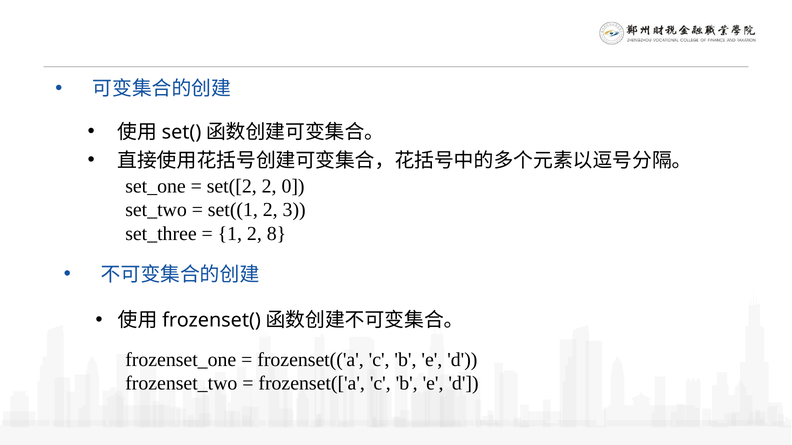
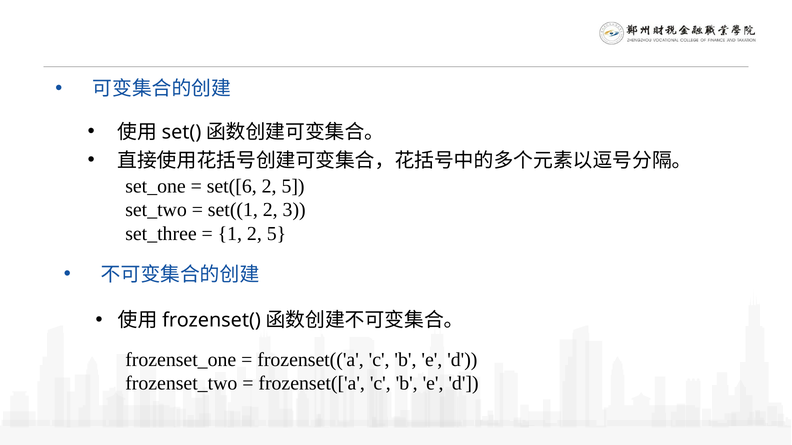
set([2: set([2 -> set([6 (232, 186)
0: 0 -> 5 (293, 186)
1 2 8: 8 -> 5 (276, 234)
